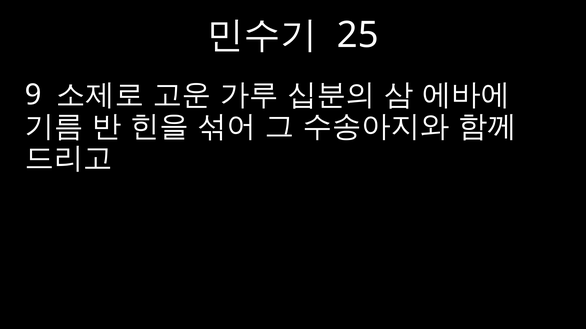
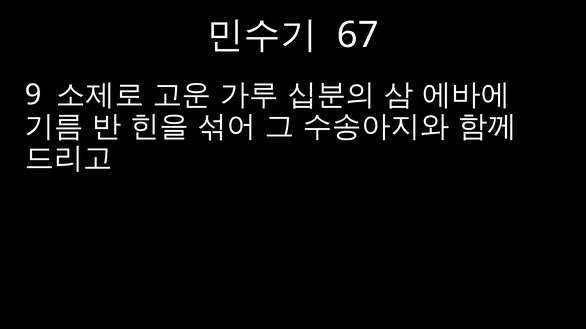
25: 25 -> 67 (358, 35)
